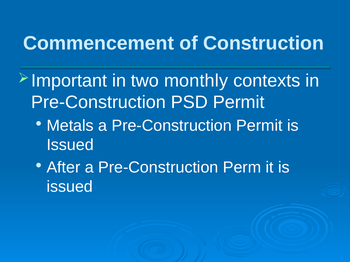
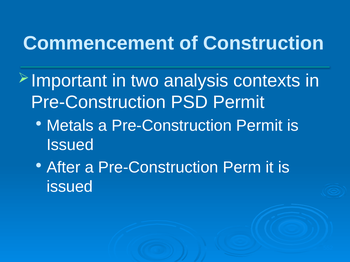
monthly: monthly -> analysis (196, 81)
